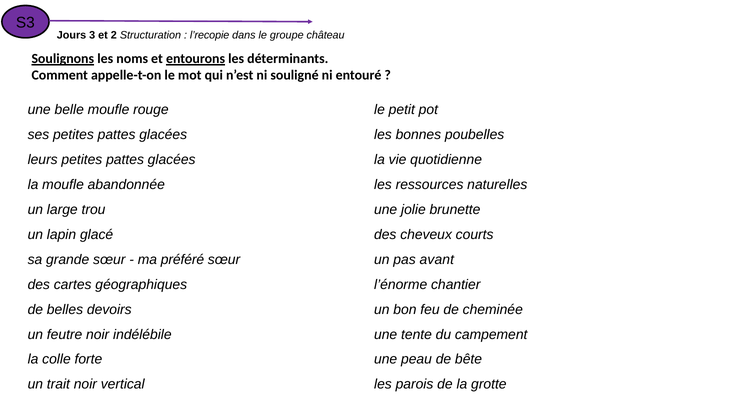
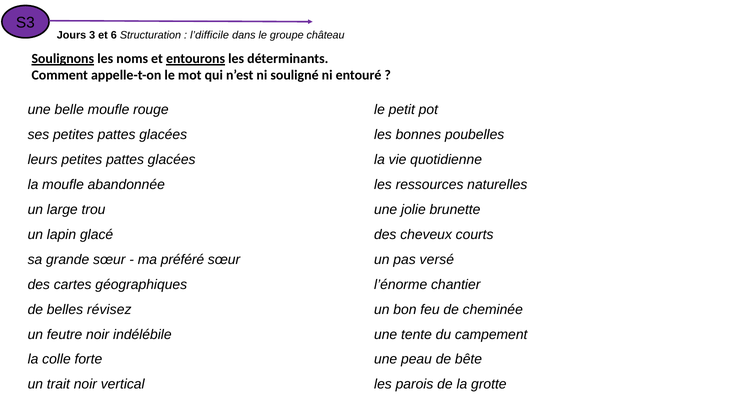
2: 2 -> 6 (114, 35)
l’recopie: l’recopie -> l’difficile (210, 35)
avant: avant -> versé (437, 260)
devoirs: devoirs -> révisez (109, 310)
